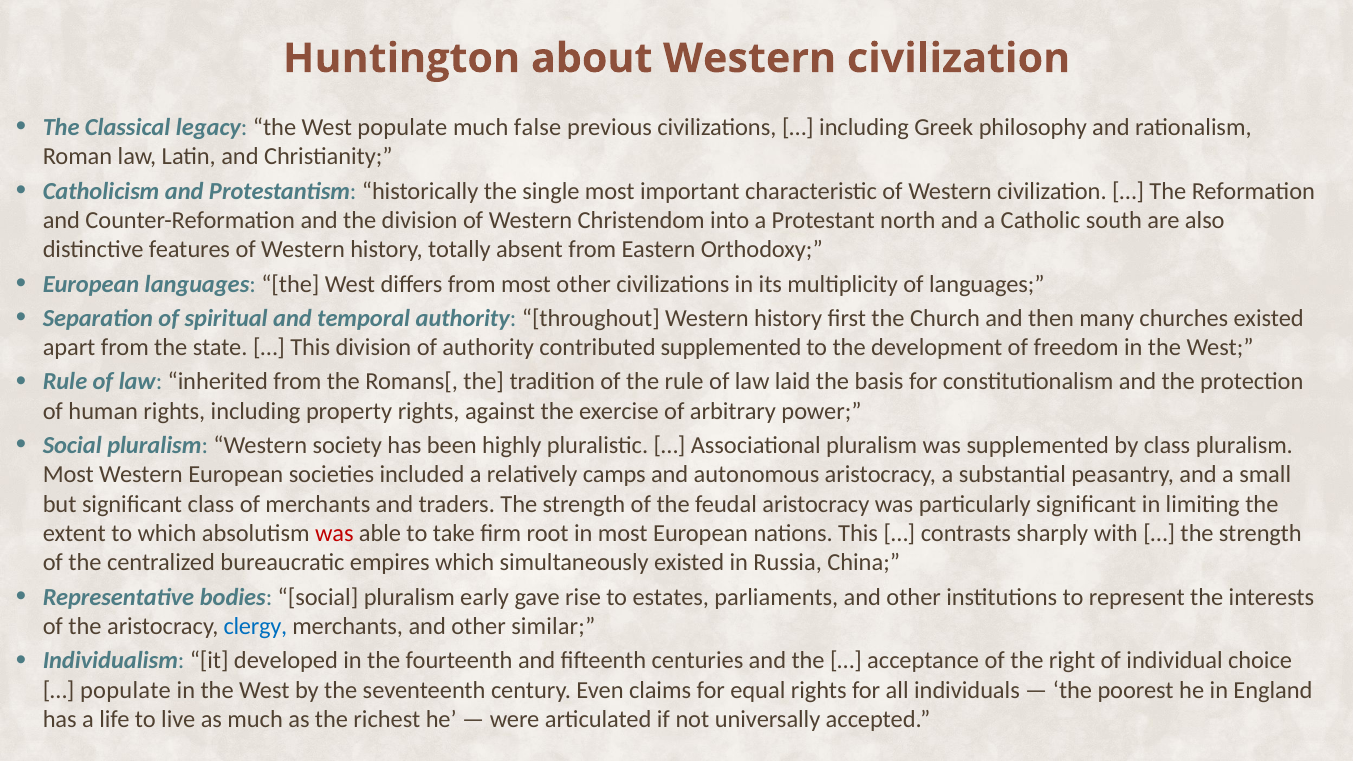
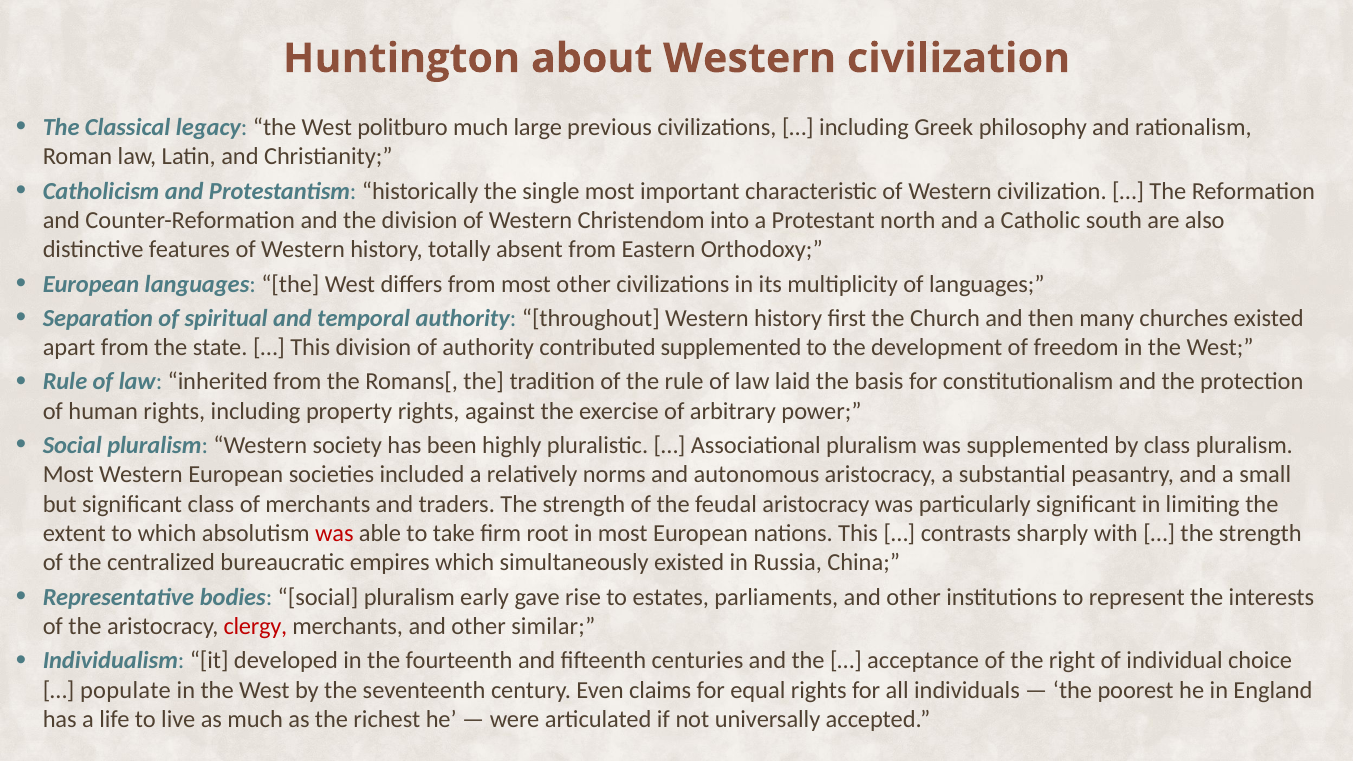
West populate: populate -> politburo (403, 128)
false: false -> large (538, 128)
camps: camps -> norms (614, 475)
clergy colour: blue -> red (255, 627)
